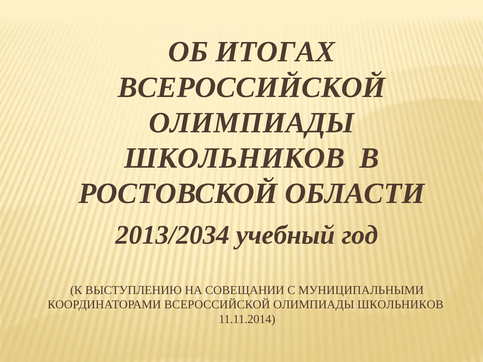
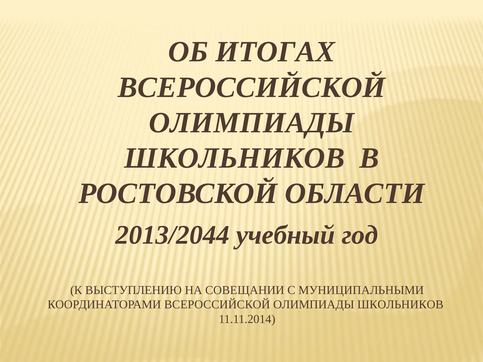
2013/2034: 2013/2034 -> 2013/2044 (173, 235)
